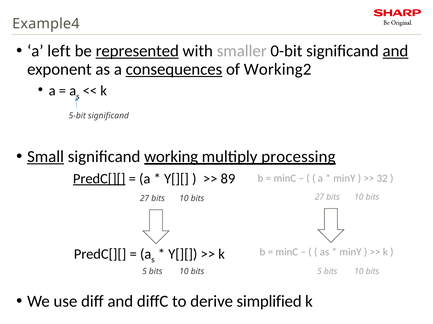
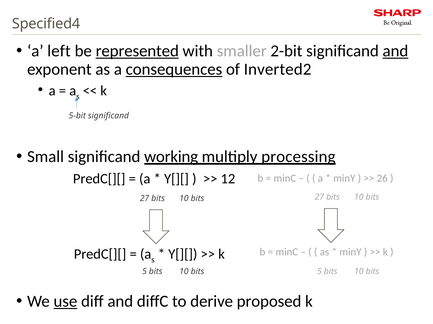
Example4: Example4 -> Specified4 (46, 24)
0-bit: 0-bit -> 2-bit (286, 51)
Working2: Working2 -> Inverted2 (278, 69)
Small underline: present -> none (46, 157)
PredC[][ underline: present -> none (99, 179)
89: 89 -> 12 (228, 179)
32: 32 -> 26 (382, 179)
use underline: none -> present (65, 302)
simplified: simplified -> proposed (269, 302)
